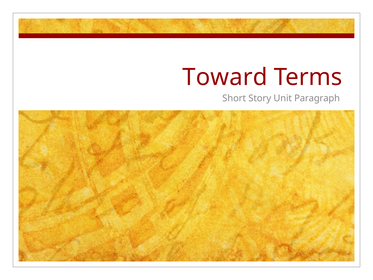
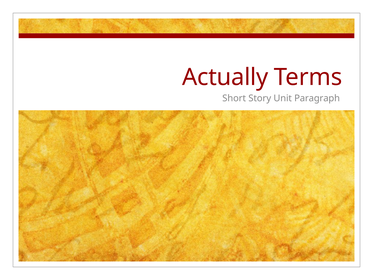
Toward: Toward -> Actually (225, 77)
